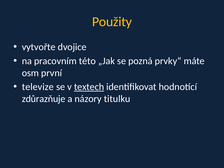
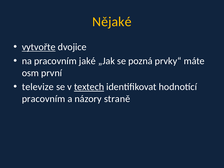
Použity: Použity -> Nějaké (112, 22)
vytvořte underline: none -> present (39, 47)
této: této -> jaké (87, 61)
zdůrazňuje: zdůrazňuje -> pracovním (44, 99)
titulku: titulku -> straně (117, 99)
